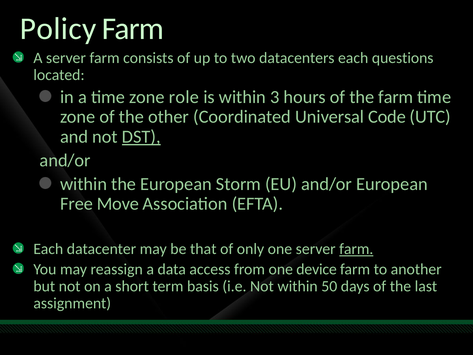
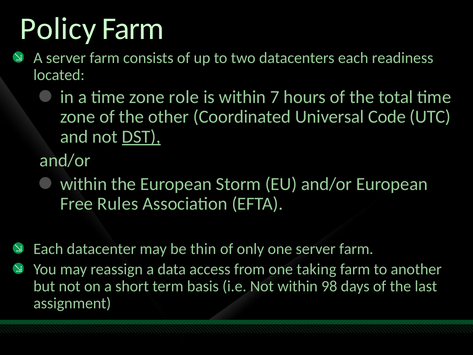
questions: questions -> readiness (403, 58)
3: 3 -> 7 (275, 97)
the farm: farm -> total (396, 97)
Move: Move -> Rules (118, 204)
that: that -> thin (203, 249)
farm underline: present -> none (356, 249)
device: device -> taking (316, 269)
50: 50 -> 98 (329, 286)
